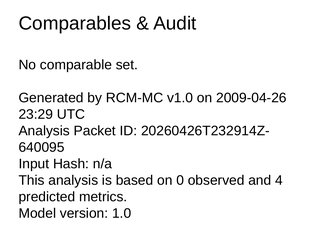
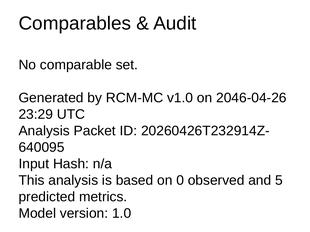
2009-04-26: 2009-04-26 -> 2046-04-26 (251, 98)
4: 4 -> 5 (279, 181)
